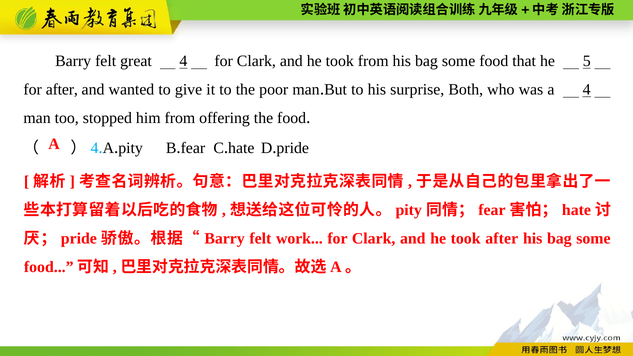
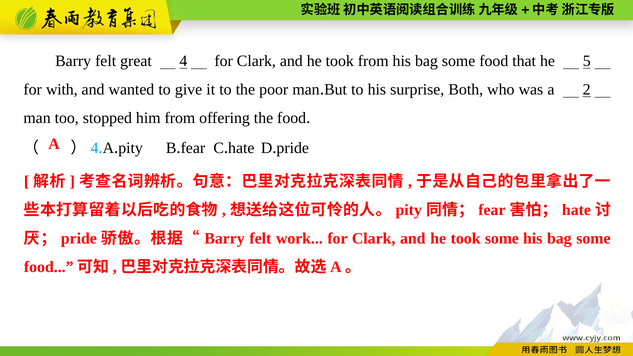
for after: after -> with (62, 90)
a 4: 4 -> 2 (587, 90)
took after: after -> some (502, 238)
